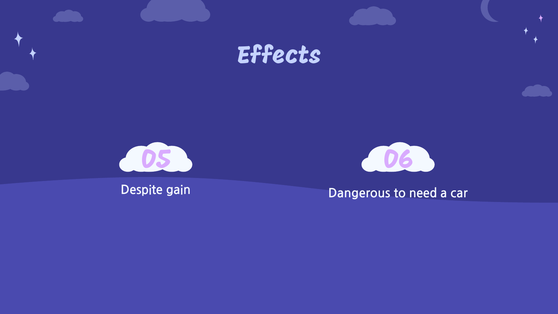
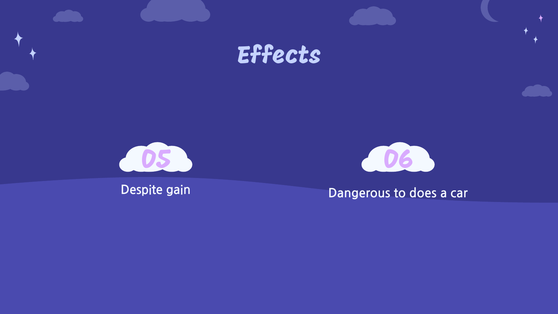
need: need -> does (423, 193)
